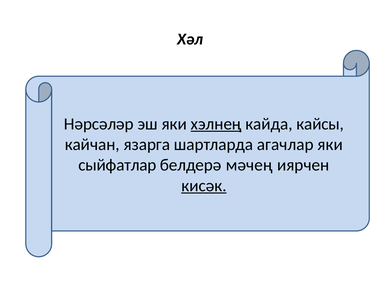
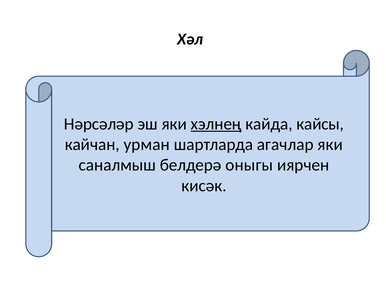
язарга: язарга -> урман (147, 145)
сыйфатлар: сыйфатлар -> саналмыш (117, 165)
мәчең: мәчең -> оныгы (249, 165)
кисәк underline: present -> none (204, 186)
